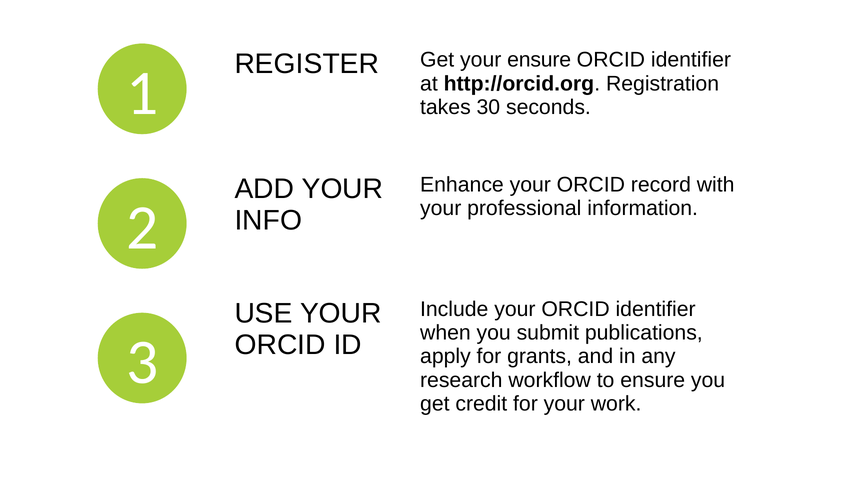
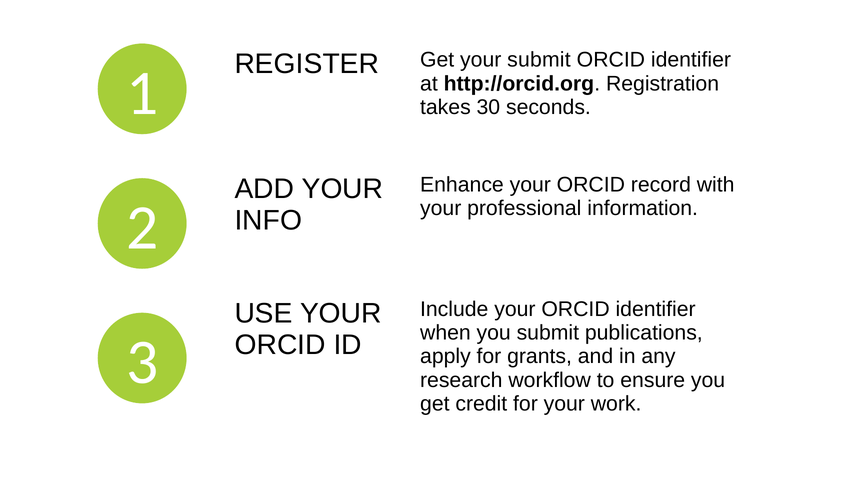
your ensure: ensure -> submit (539, 60)
